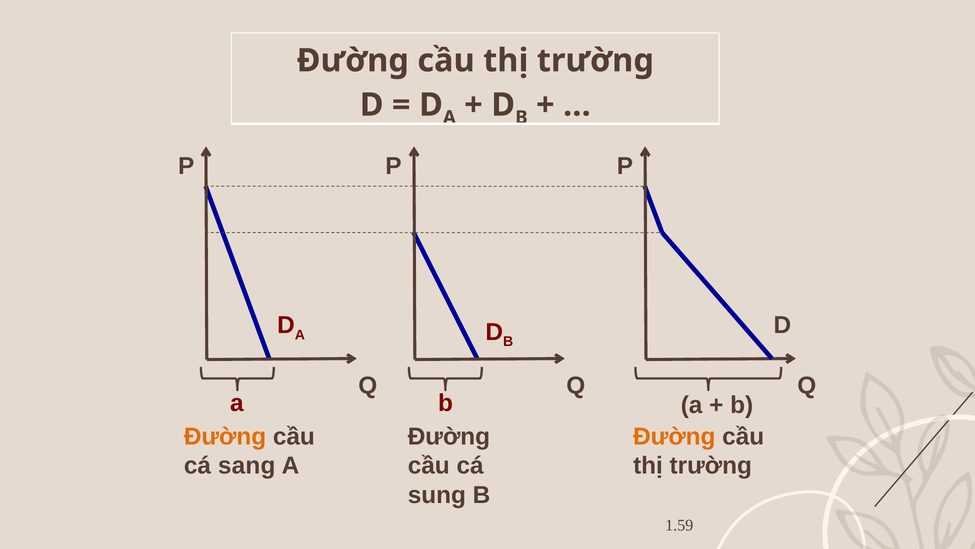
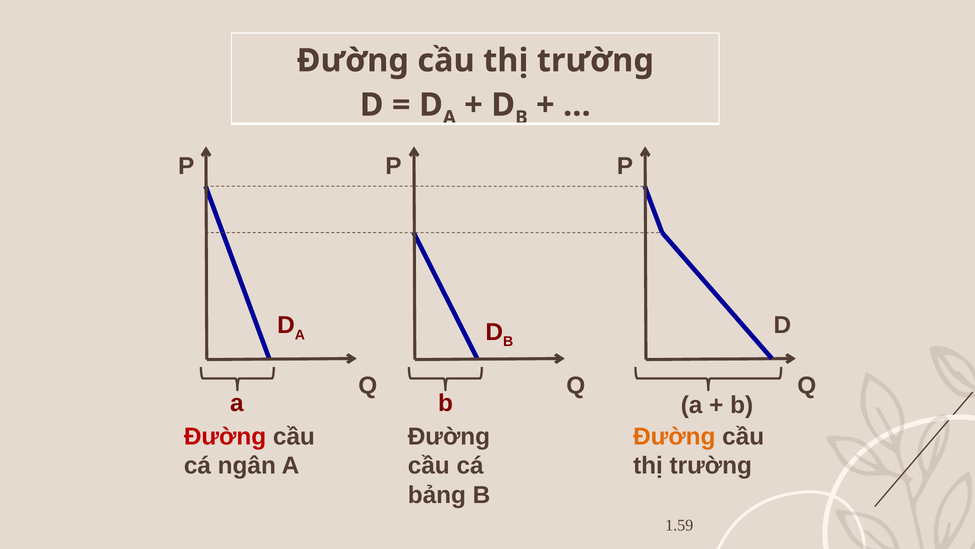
Đường colour: orange -> red (225, 436)
sang: sang -> ngân (247, 465)
sung: sung -> bảng (437, 495)
